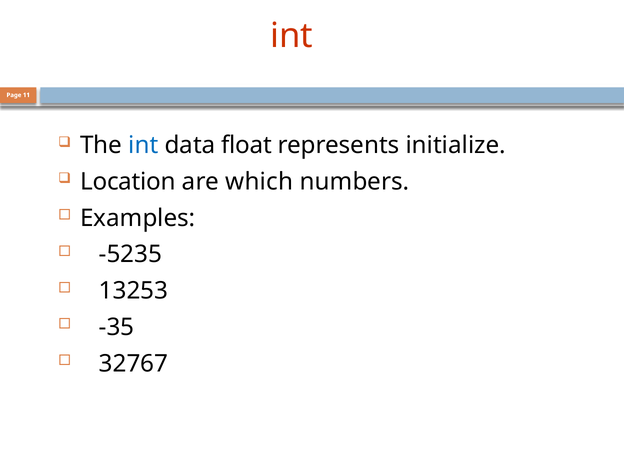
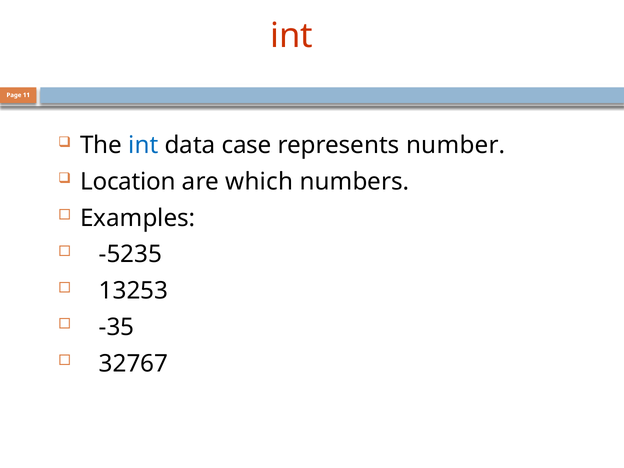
float: float -> case (247, 145)
initialize: initialize -> number (456, 145)
